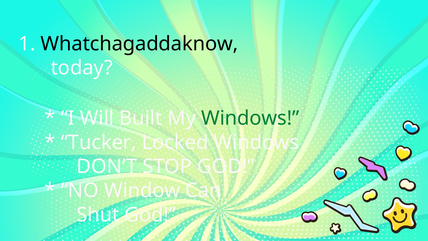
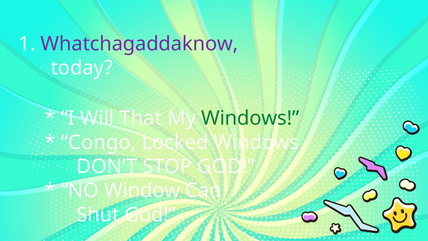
Whatchagaddaknow colour: black -> purple (139, 44)
Built: Built -> That (141, 118)
Tucker: Tucker -> Congo (99, 142)
